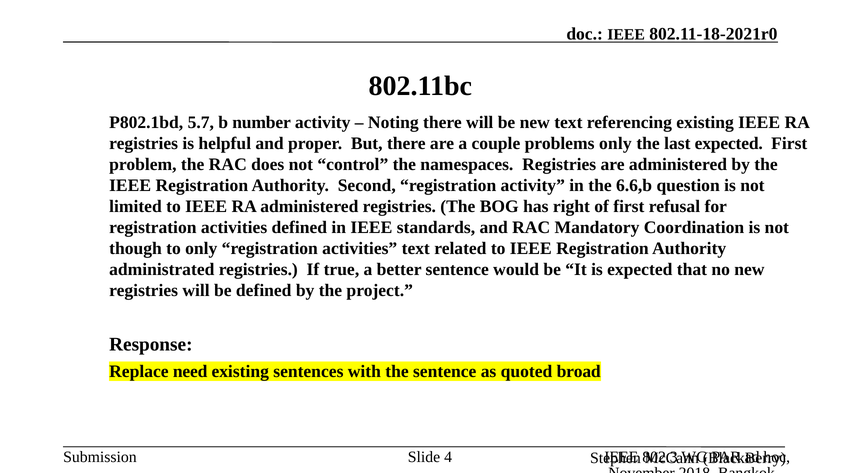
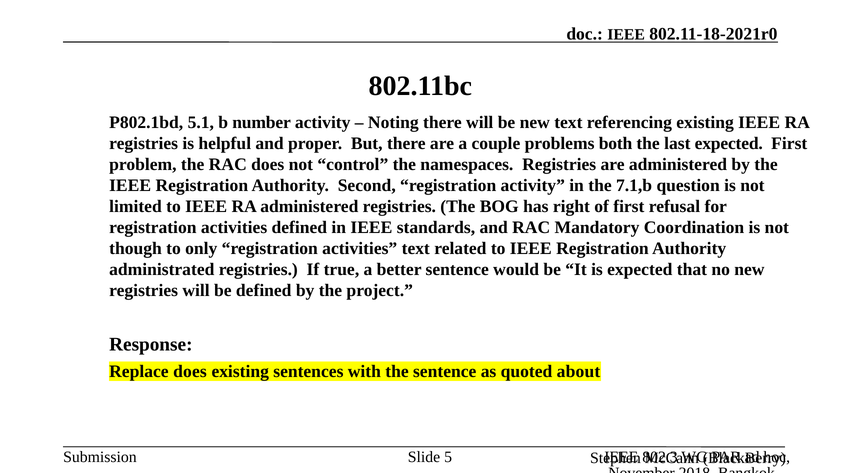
5.7: 5.7 -> 5.1 (201, 122)
problems only: only -> both (616, 143)
6.6,b: 6.6,b -> 7.1,b (634, 185)
Replace need: need -> does (190, 372)
broad: broad -> about (579, 372)
4: 4 -> 5 (448, 457)
